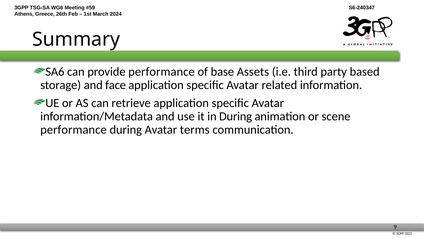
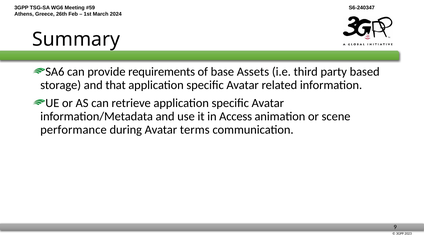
provide performance: performance -> requirements (162, 72)
face: face -> that (116, 85)
in During: During -> Access (236, 116)
